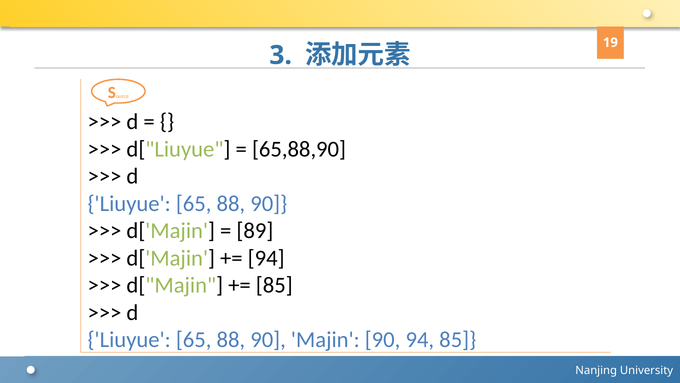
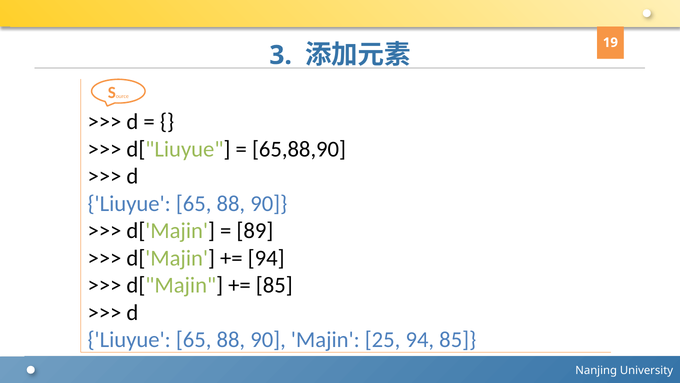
Majin 90: 90 -> 25 (383, 339)
